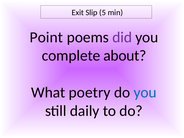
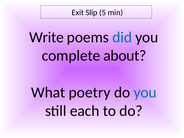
Point: Point -> Write (46, 37)
did colour: purple -> blue (122, 37)
daily: daily -> each (85, 111)
